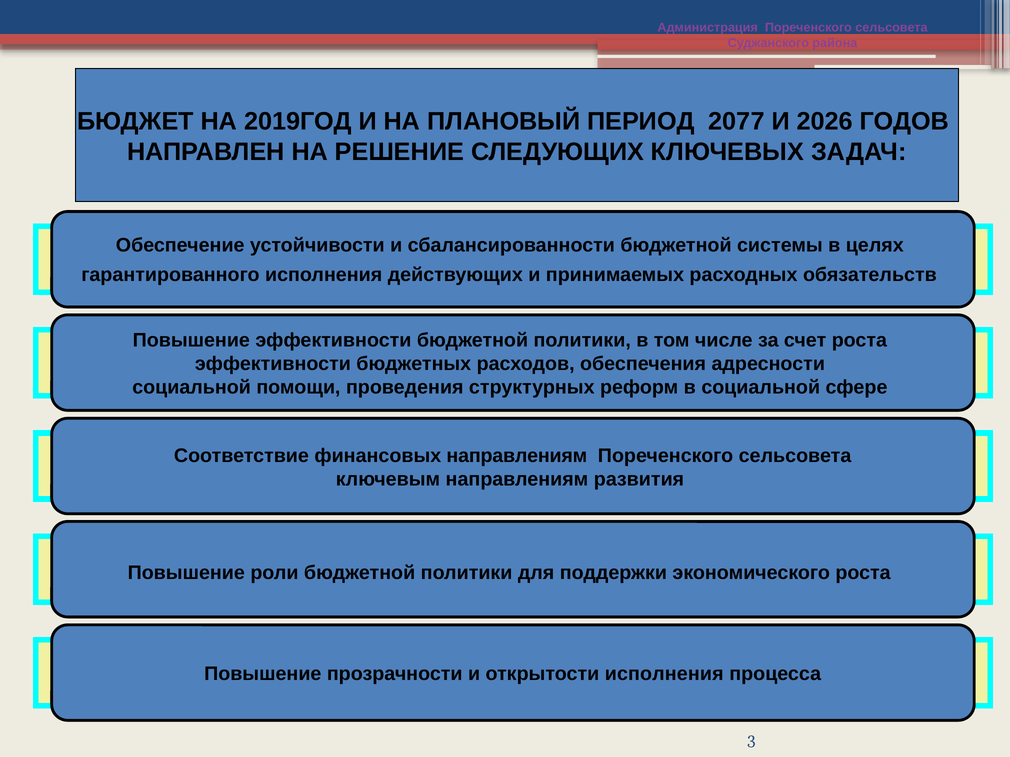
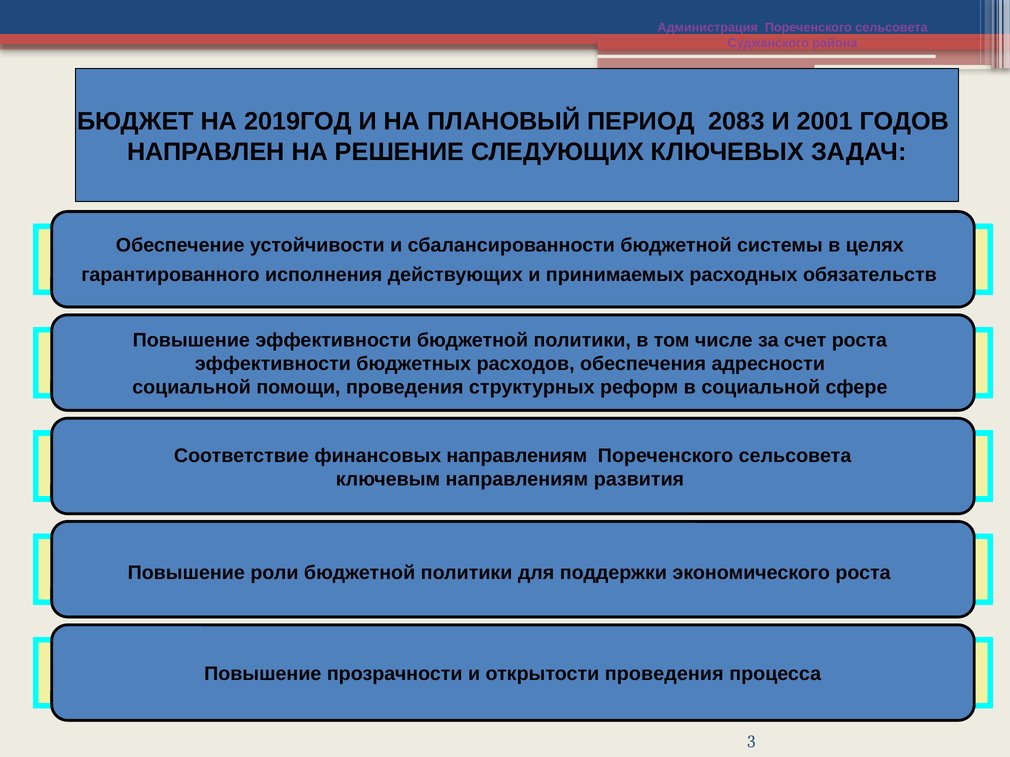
2077: 2077 -> 2083 (736, 122)
2026: 2026 -> 2001 (825, 122)
открытости исполнения: исполнения -> проведения (664, 674)
